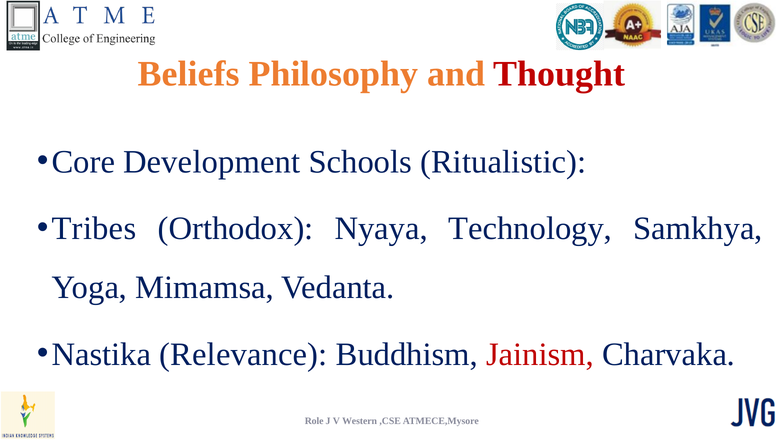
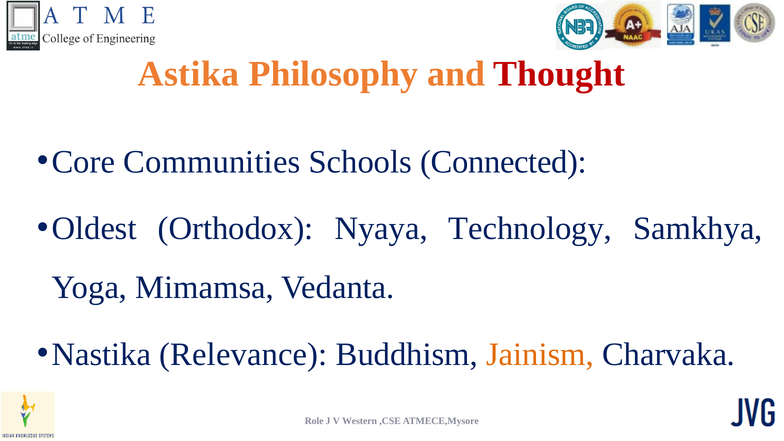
Beliefs: Beliefs -> Astika (189, 74)
Development: Development -> Communities (212, 162)
Ritualistic: Ritualistic -> Connected (503, 162)
Tribes: Tribes -> Oldest (94, 229)
Jainism colour: red -> orange (540, 354)
